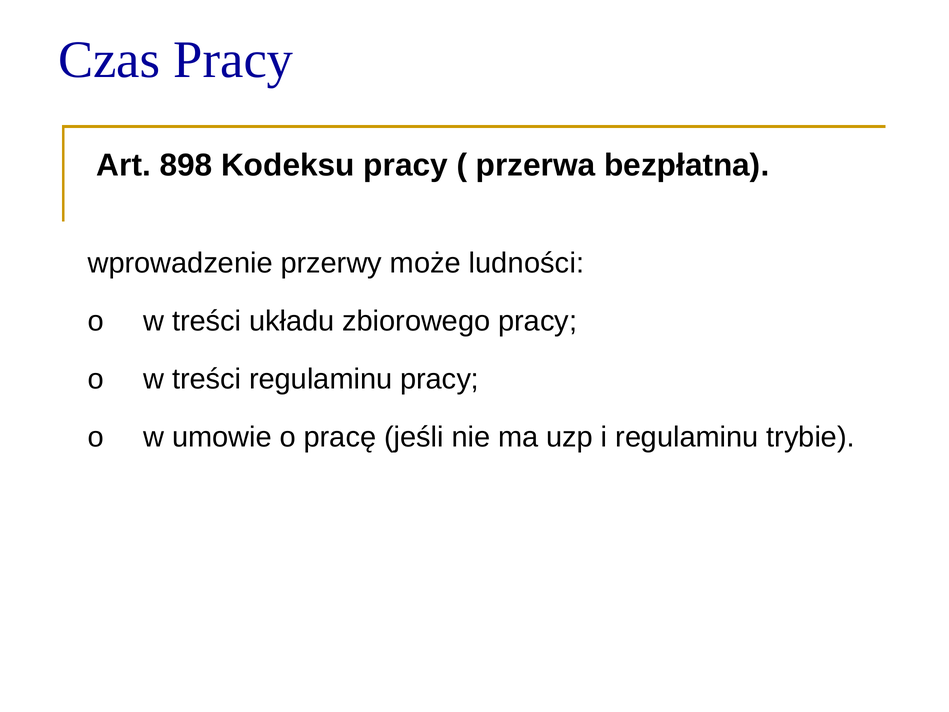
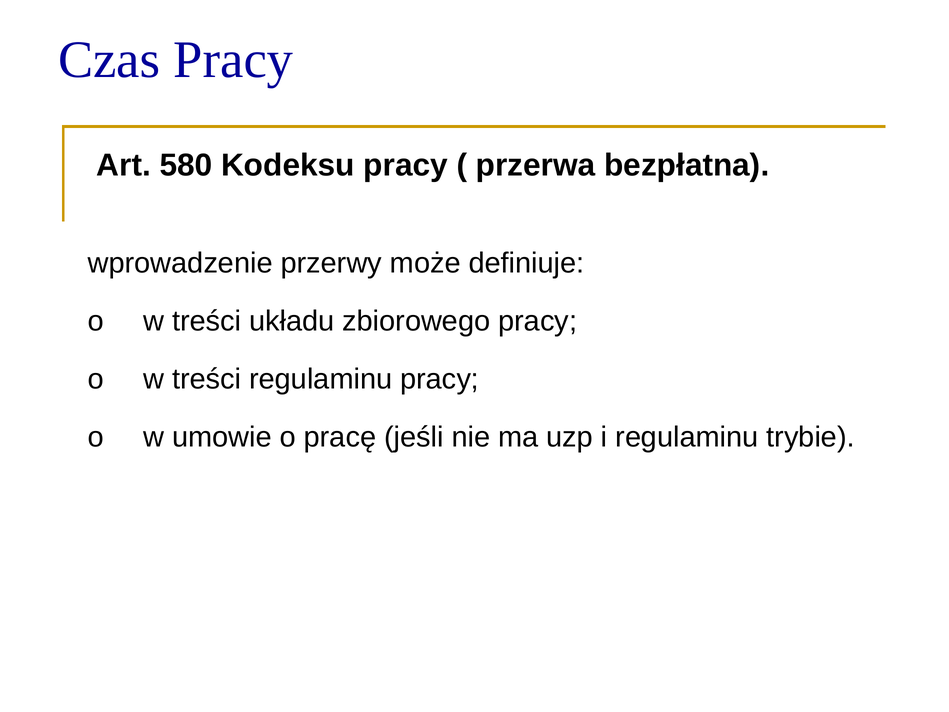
898: 898 -> 580 (186, 165)
ludności: ludności -> definiuje (526, 263)
